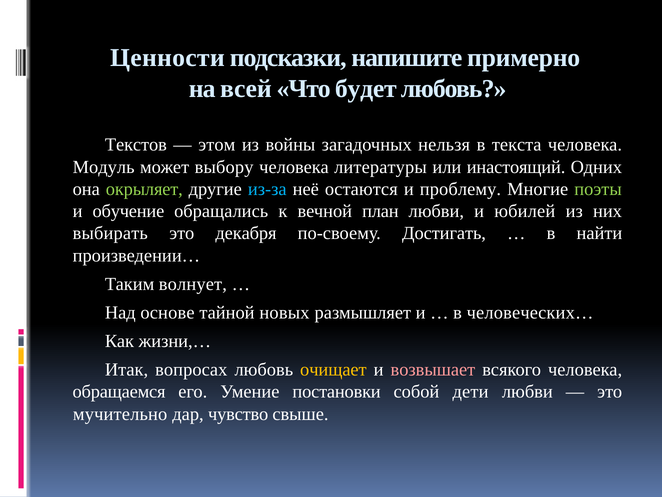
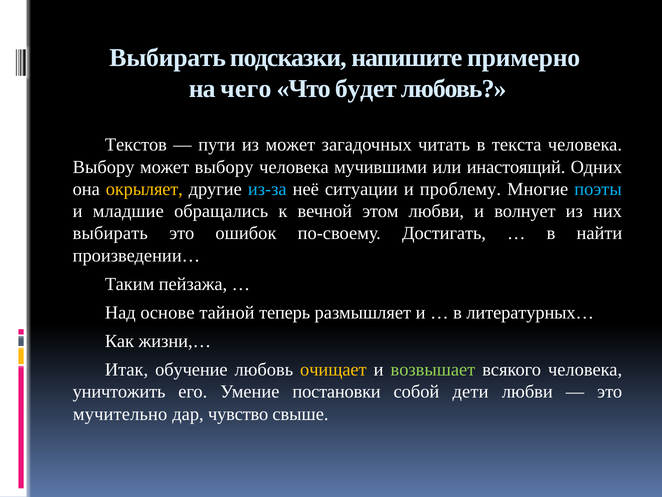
Ценности: Ценности -> Выбирать (168, 58)
всей: всей -> чего (246, 88)
этом: этом -> пути (217, 145)
из войны: войны -> может (290, 145)
нельзя: нельзя -> читать (444, 145)
Модуль: Модуль -> Выбору (104, 167)
литературы: литературы -> мучившими (381, 167)
окрыляет colour: light green -> yellow (144, 189)
остаются: остаются -> ситуации (361, 189)
поэты colour: light green -> light blue (598, 189)
обучение: обучение -> младшие (128, 211)
план: план -> этом (380, 211)
юбилей: юбилей -> волнует (525, 211)
декабря: декабря -> ошибок (246, 233)
волнует: волнует -> пейзажа (193, 284)
новых: новых -> теперь (285, 312)
человеческих…: человеческих… -> литературных… (530, 312)
вопросах: вопросах -> обучение (191, 369)
возвышает colour: pink -> light green (433, 369)
обращаемся: обращаемся -> уничтожить (119, 391)
